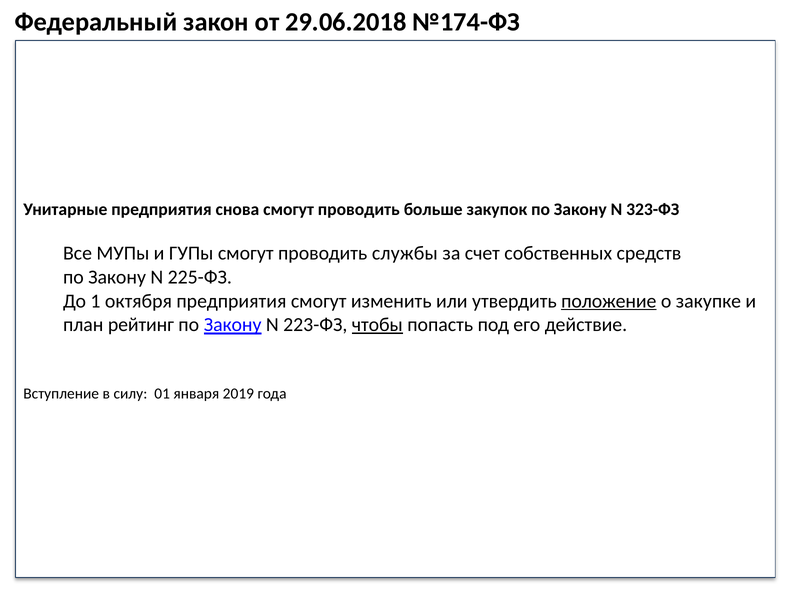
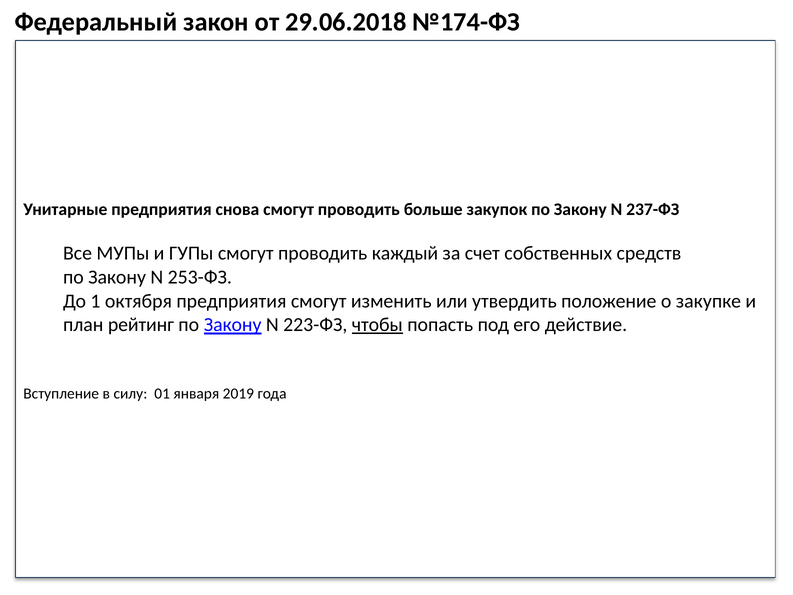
323-ФЗ: 323-ФЗ -> 237-ФЗ (653, 210)
службы: службы -> каждый (405, 253)
225-ФЗ: 225-ФЗ -> 253-ФЗ (200, 277)
положение underline: present -> none (609, 301)
